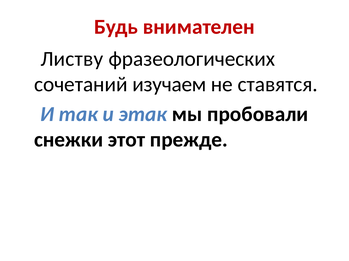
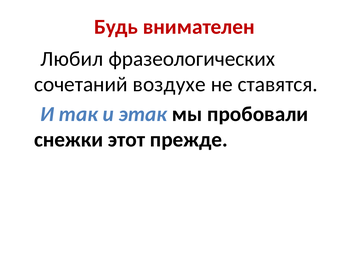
Листву: Листву -> Любил (72, 59)
изучаем: изучаем -> воздухе (169, 85)
